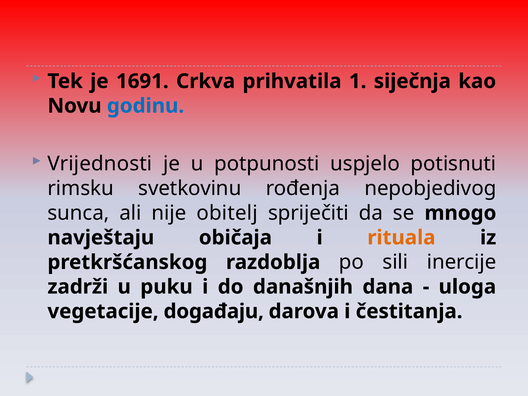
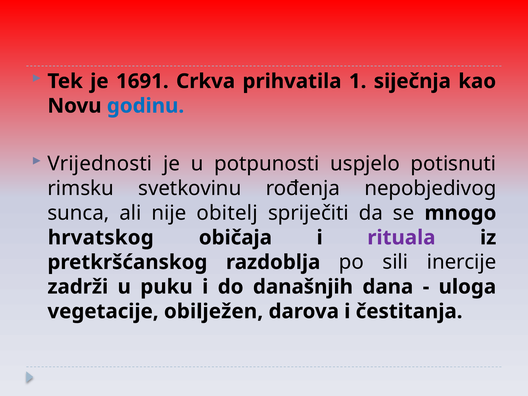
navještaju: navještaju -> hrvatskog (101, 238)
rituala colour: orange -> purple (401, 238)
događaju: događaju -> obilježen (214, 311)
